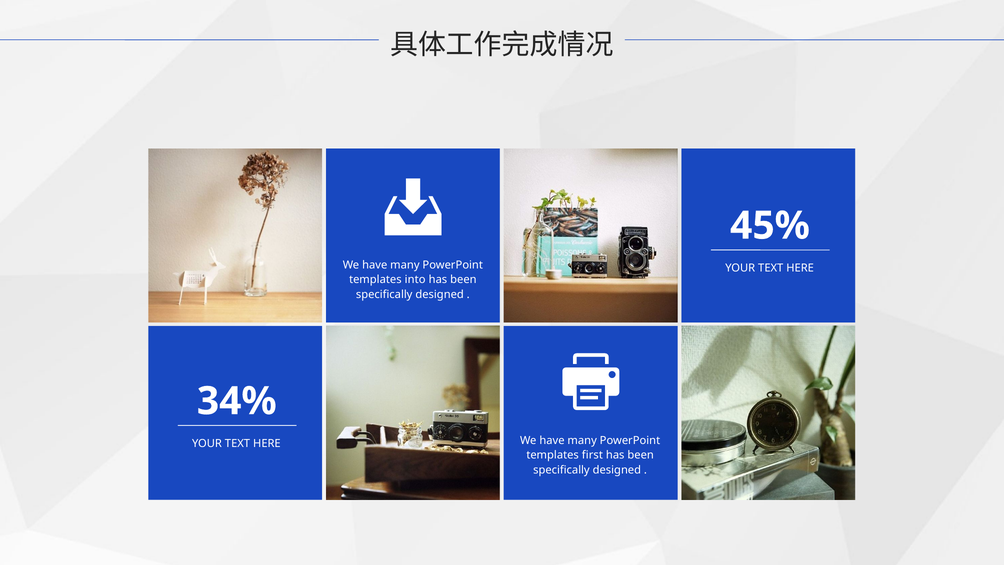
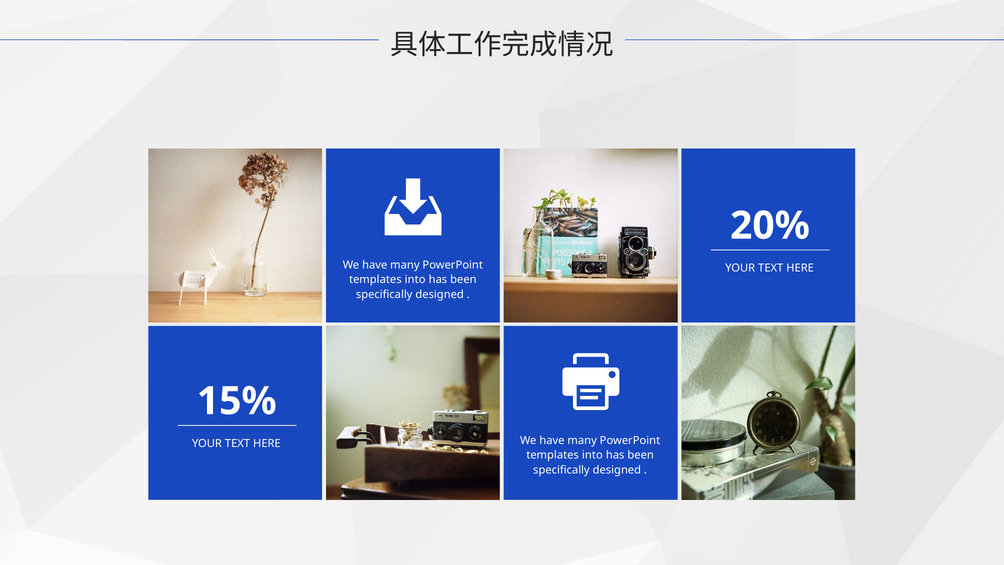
45%: 45% -> 20% (770, 226)
34%: 34% -> 15% (237, 401)
first: first -> into (592, 455)
